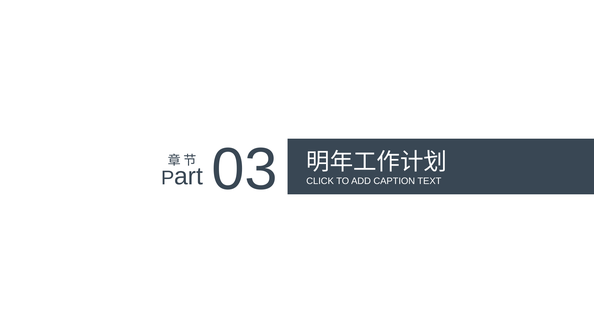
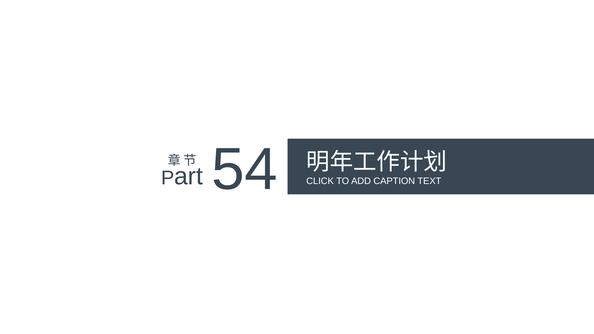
03: 03 -> 54 (245, 170)
